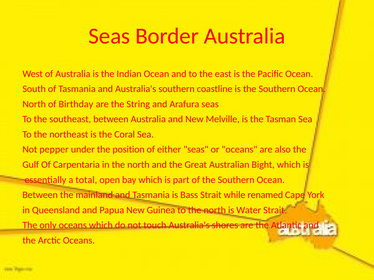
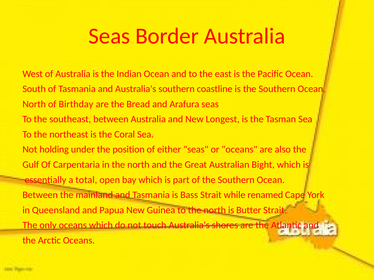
String: String -> Bread (138, 104)
Melville: Melville -> Longest (223, 119)
pepper: pepper -> holding (54, 150)
Water: Water -> Butter (249, 210)
